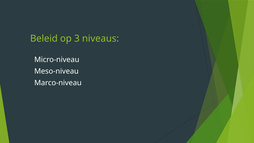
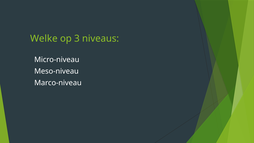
Beleid: Beleid -> Welke (44, 39)
